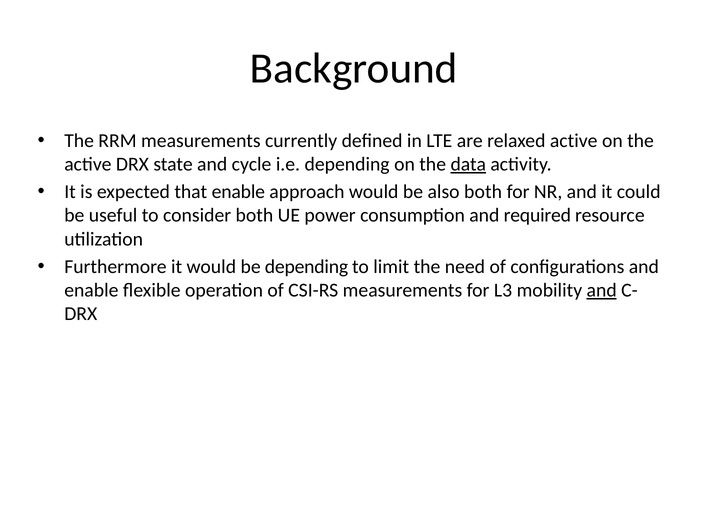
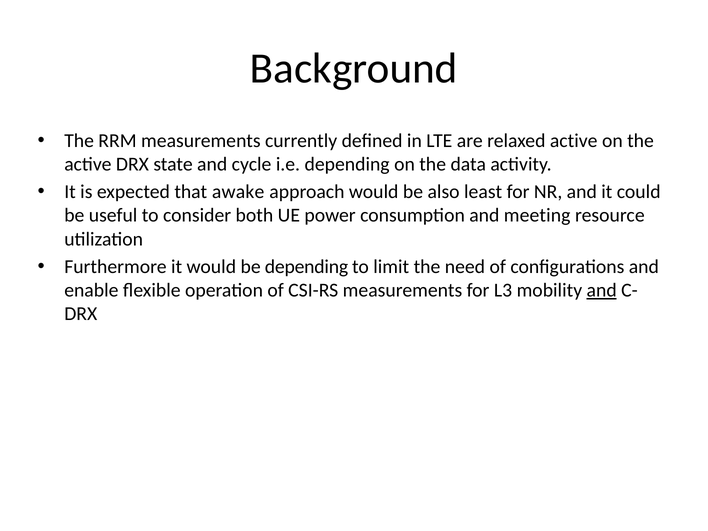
data underline: present -> none (468, 164)
that enable: enable -> awake (238, 192)
also both: both -> least (483, 192)
required: required -> meeting (537, 215)
